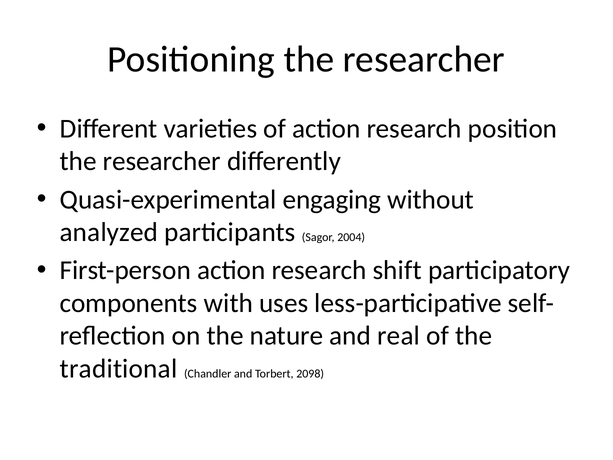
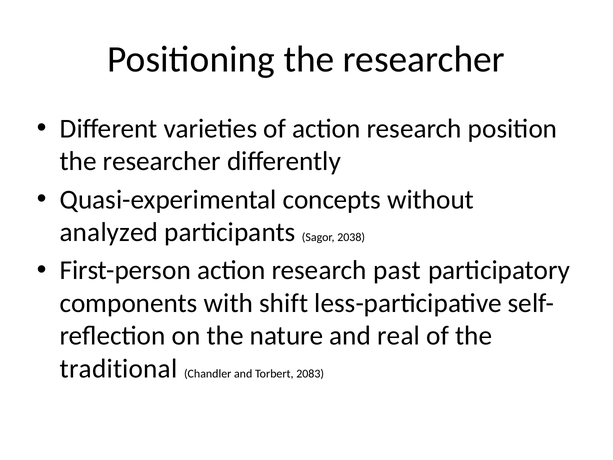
engaging: engaging -> concepts (332, 199)
2004: 2004 -> 2038 (351, 237)
shift: shift -> past (397, 270)
uses: uses -> shift (284, 303)
2098: 2098 -> 2083 (310, 373)
